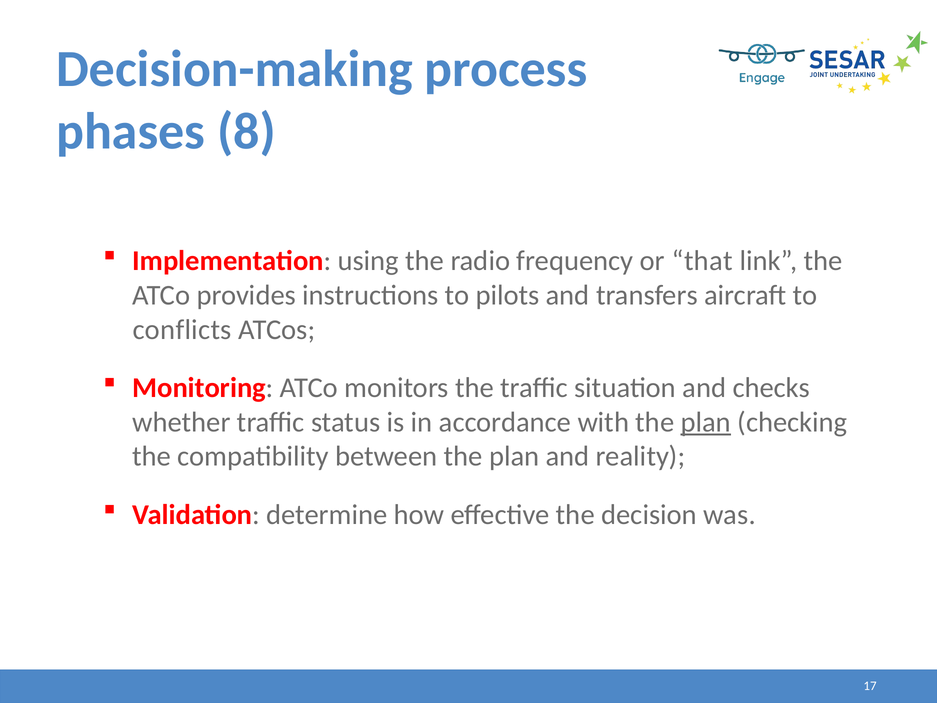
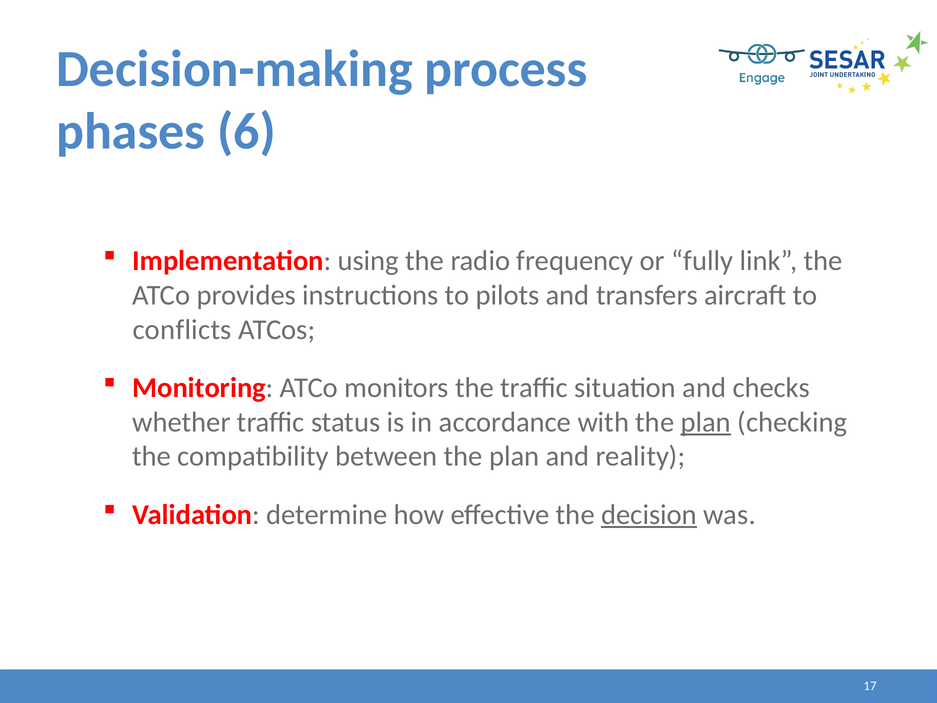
8: 8 -> 6 (246, 131)
that: that -> fully (702, 261)
decision underline: none -> present (649, 515)
